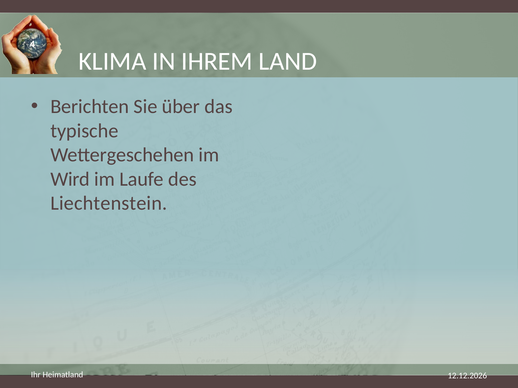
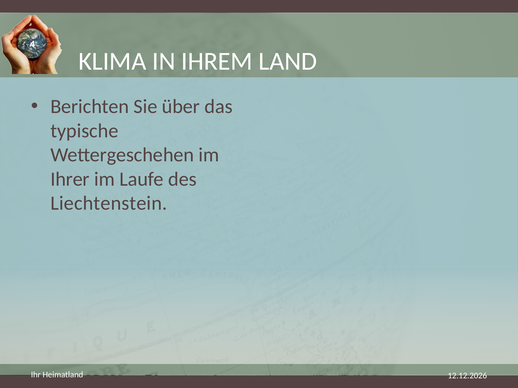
Wird: Wird -> Ihrer (70, 179)
